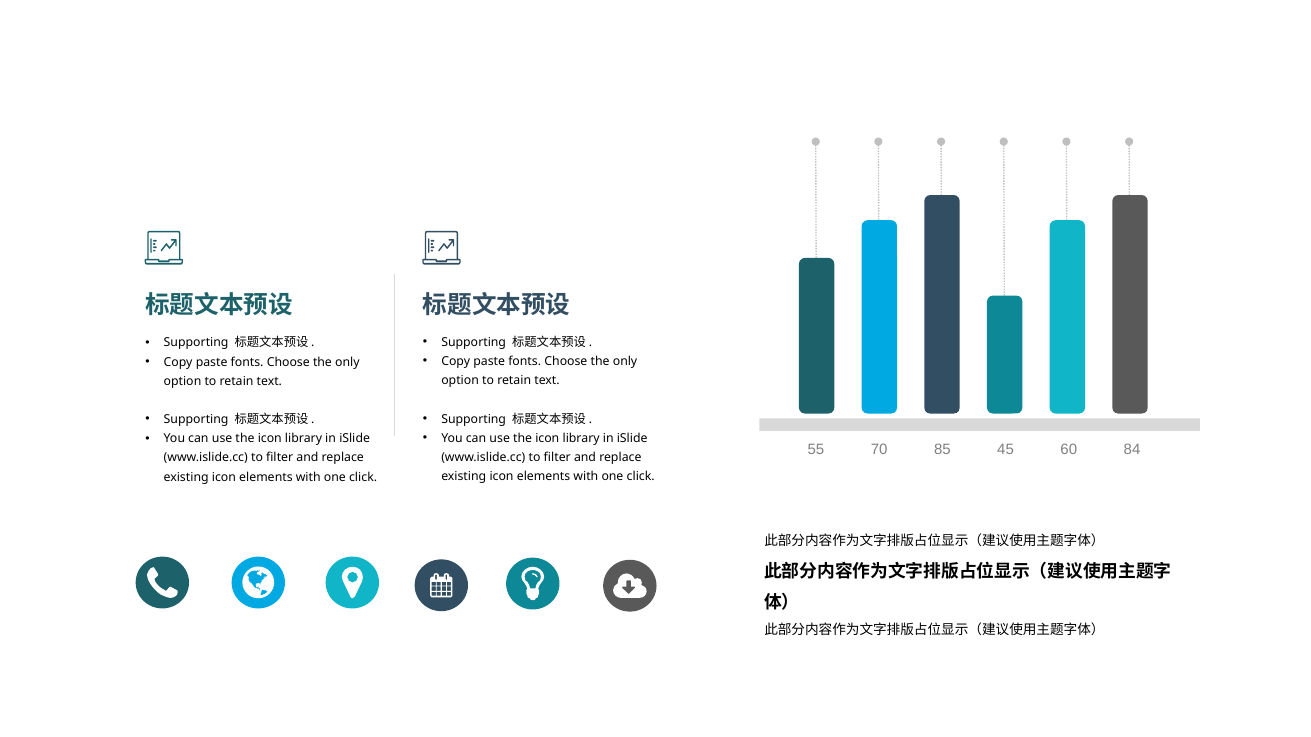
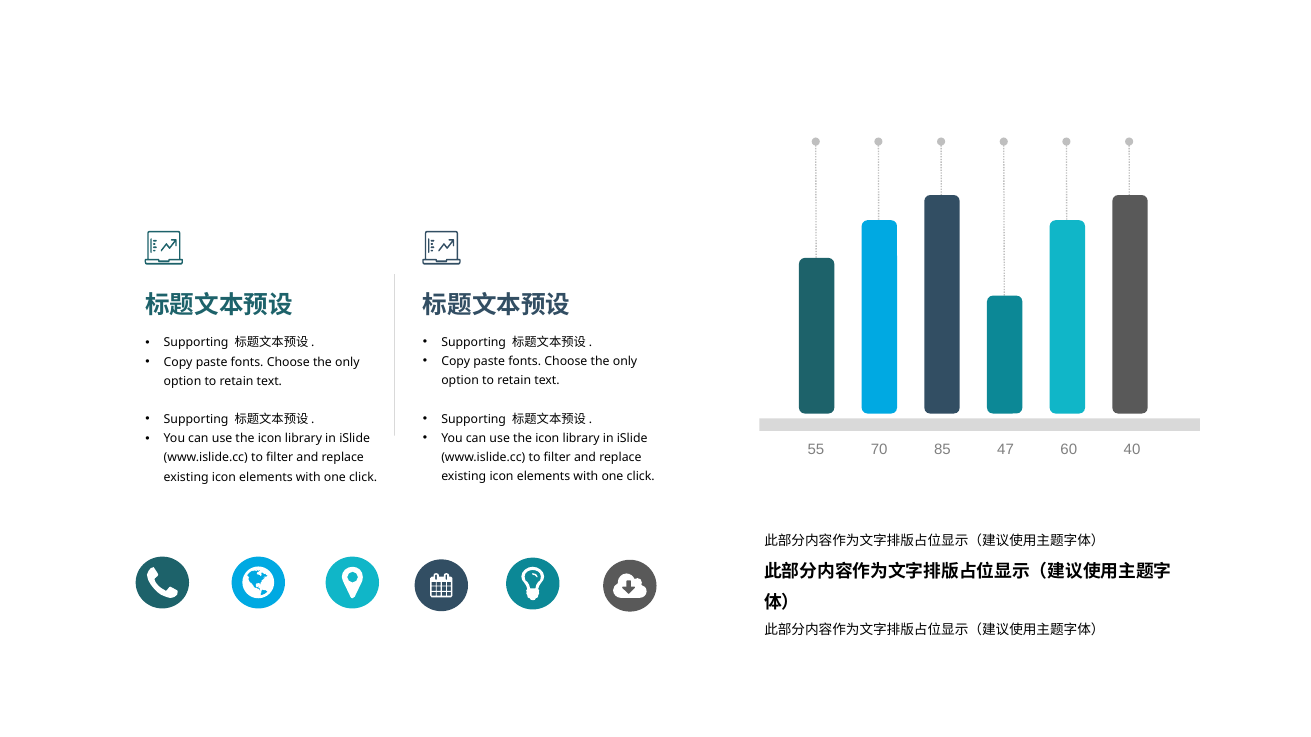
45: 45 -> 47 (1006, 450)
84: 84 -> 40 (1132, 450)
